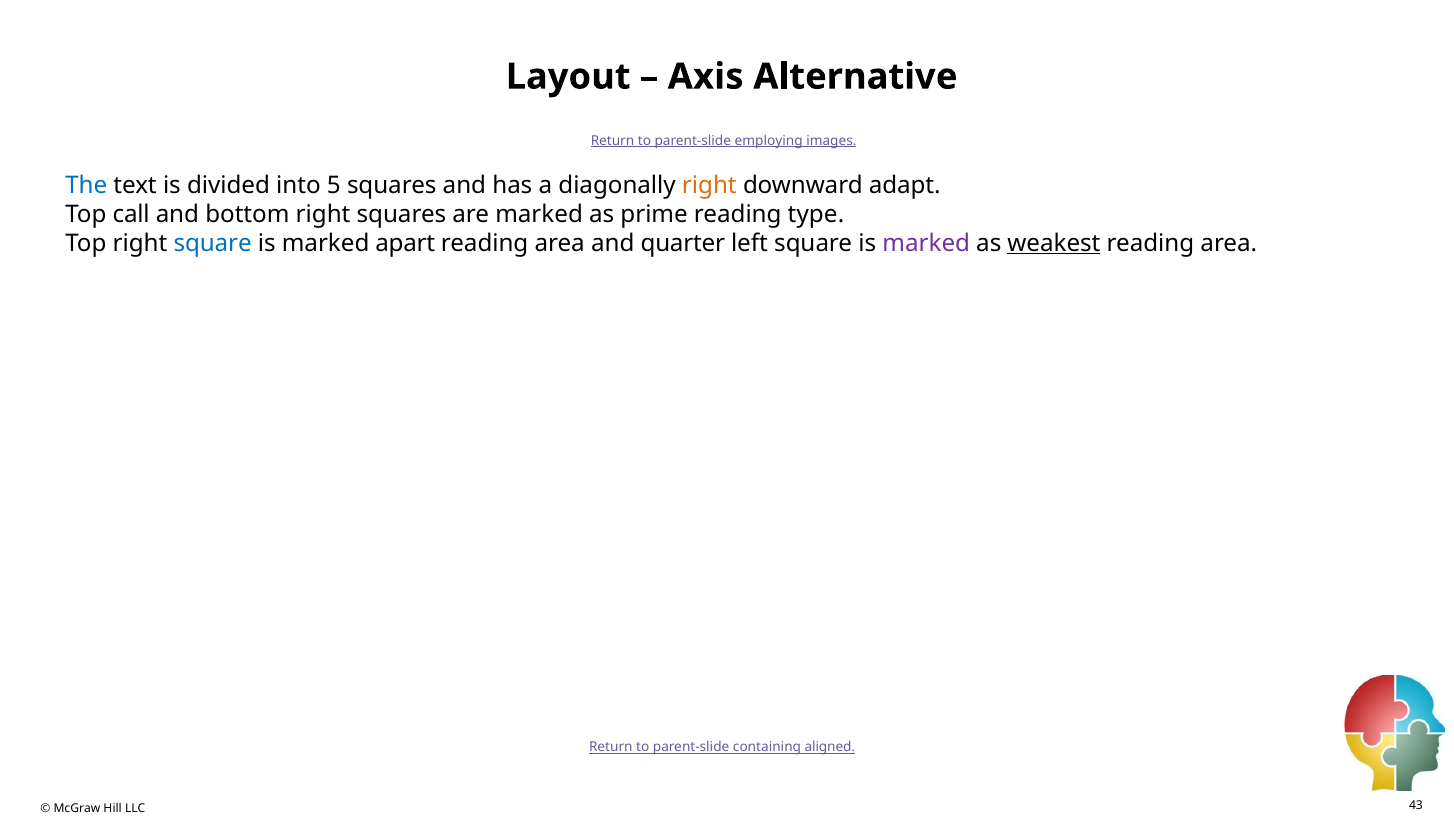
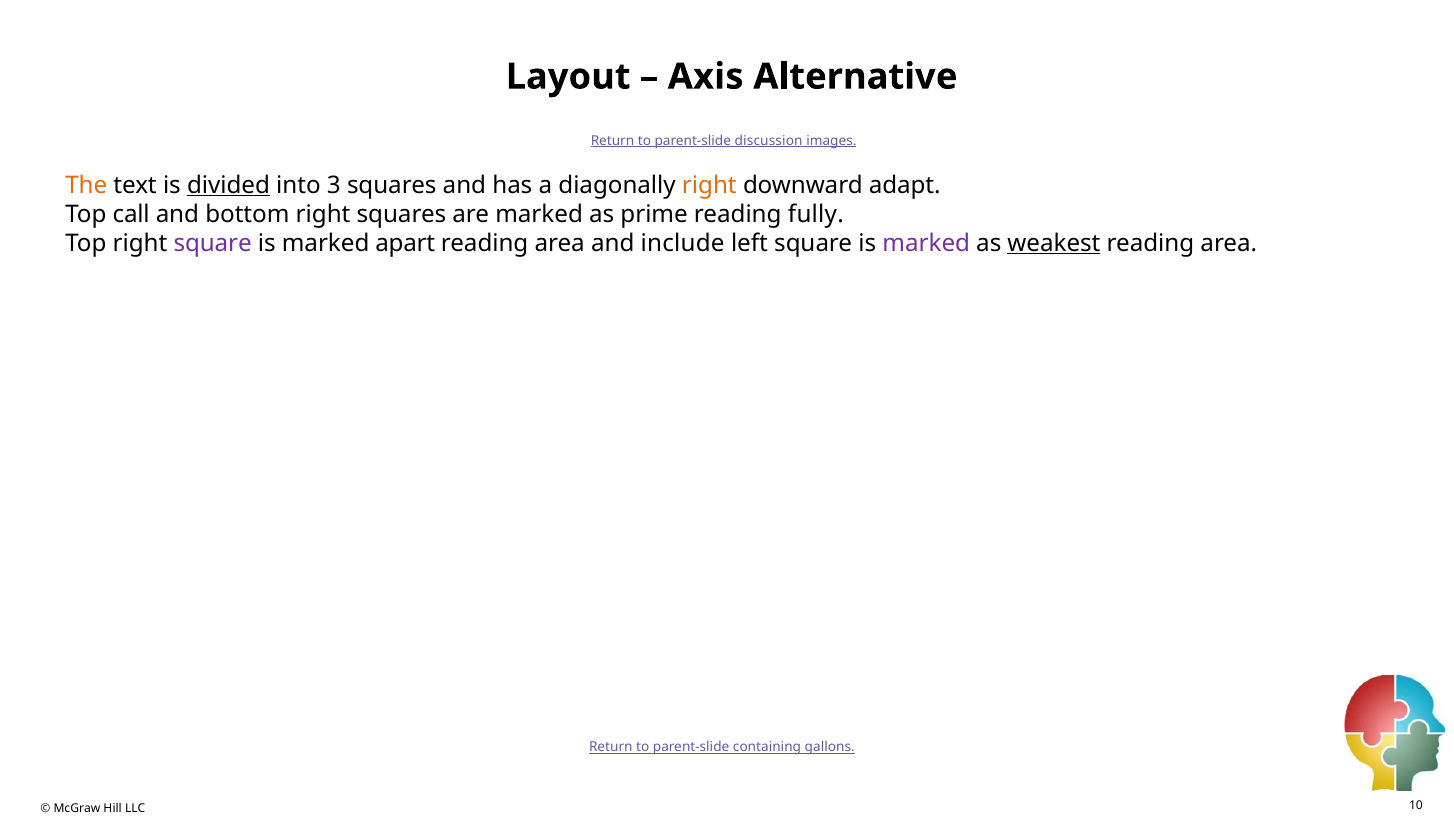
employing: employing -> discussion (769, 141)
The colour: blue -> orange (86, 185)
divided underline: none -> present (228, 185)
5: 5 -> 3 (334, 185)
type: type -> fully (816, 214)
square colour: blue -> purple (213, 243)
quarter: quarter -> include (683, 243)
aligned: aligned -> gallons (830, 747)
43: 43 -> 10 (1416, 805)
